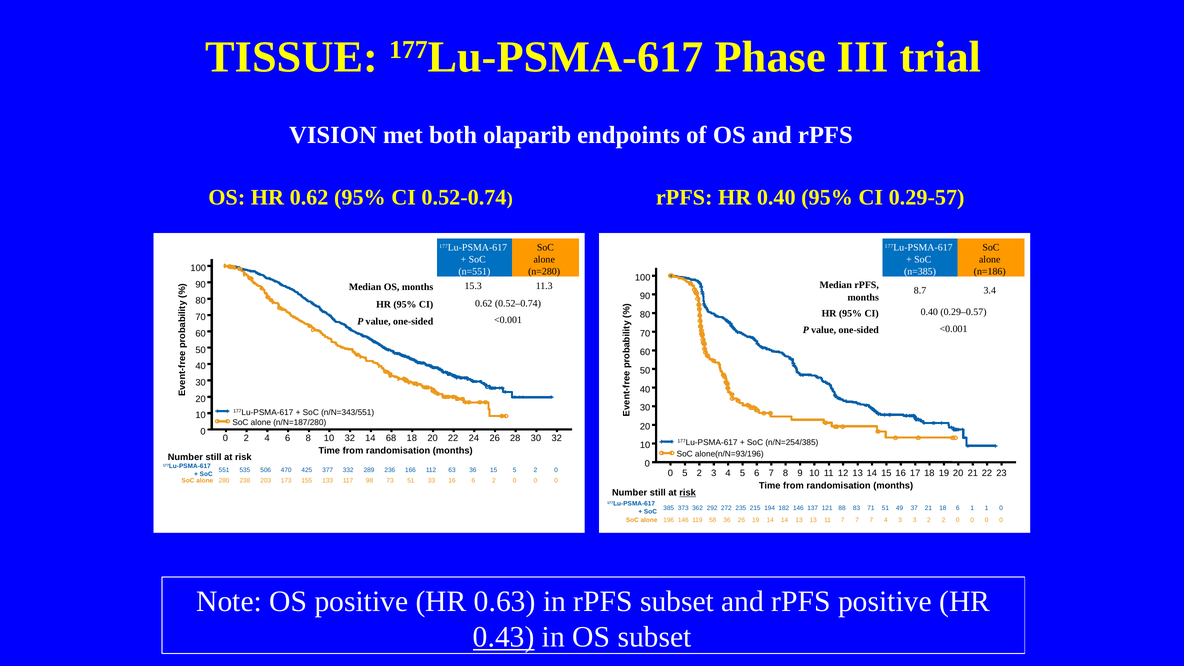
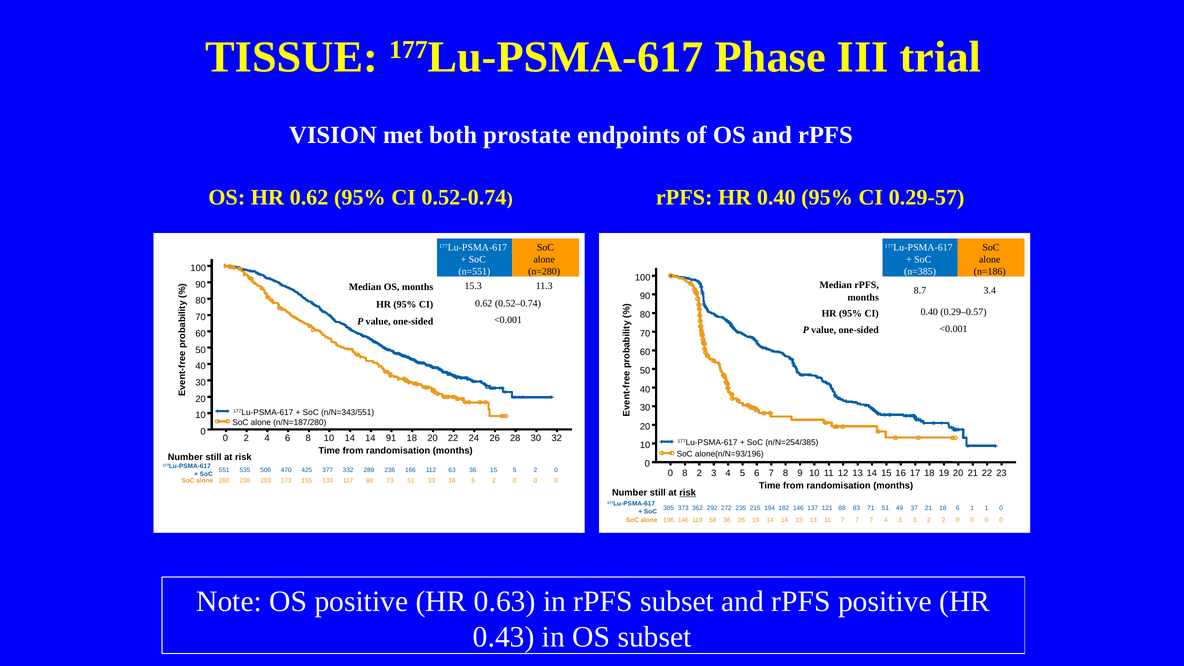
olaparib: olaparib -> prostate (527, 135)
10 32: 32 -> 14 (350, 438)
68: 68 -> 91 (391, 438)
0 5: 5 -> 8 (685, 473)
0.43 underline: present -> none (504, 637)
